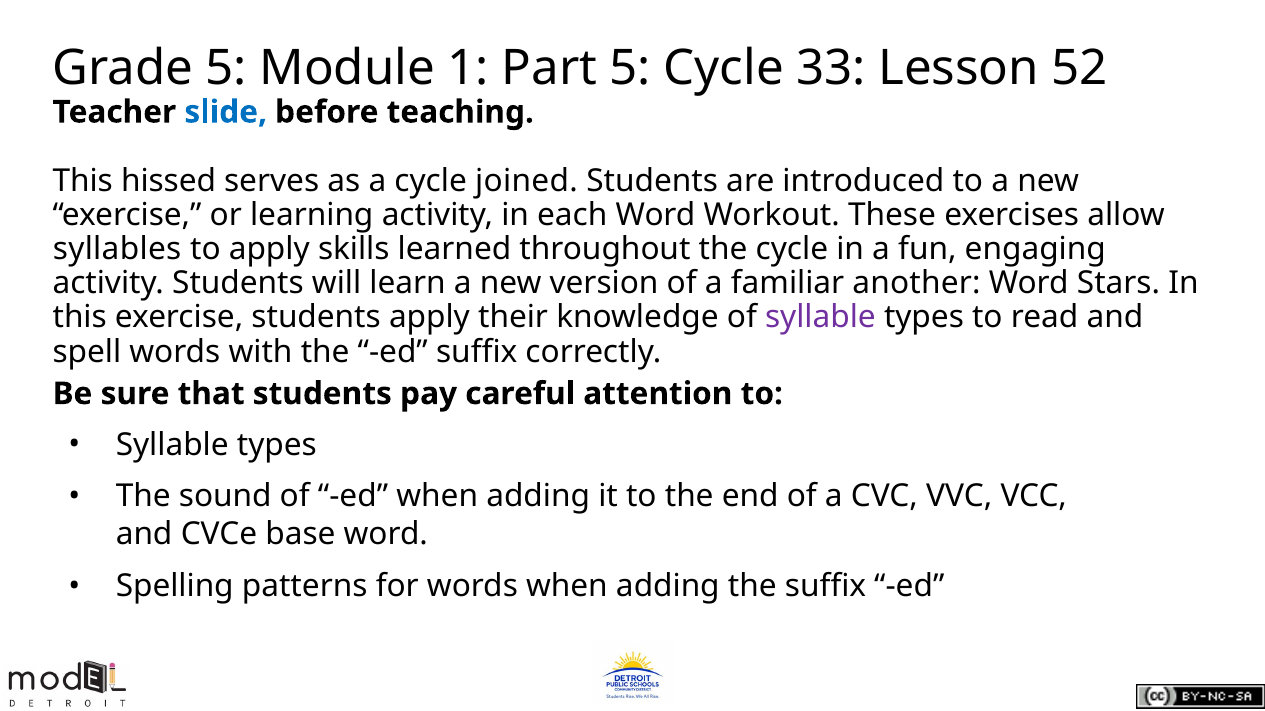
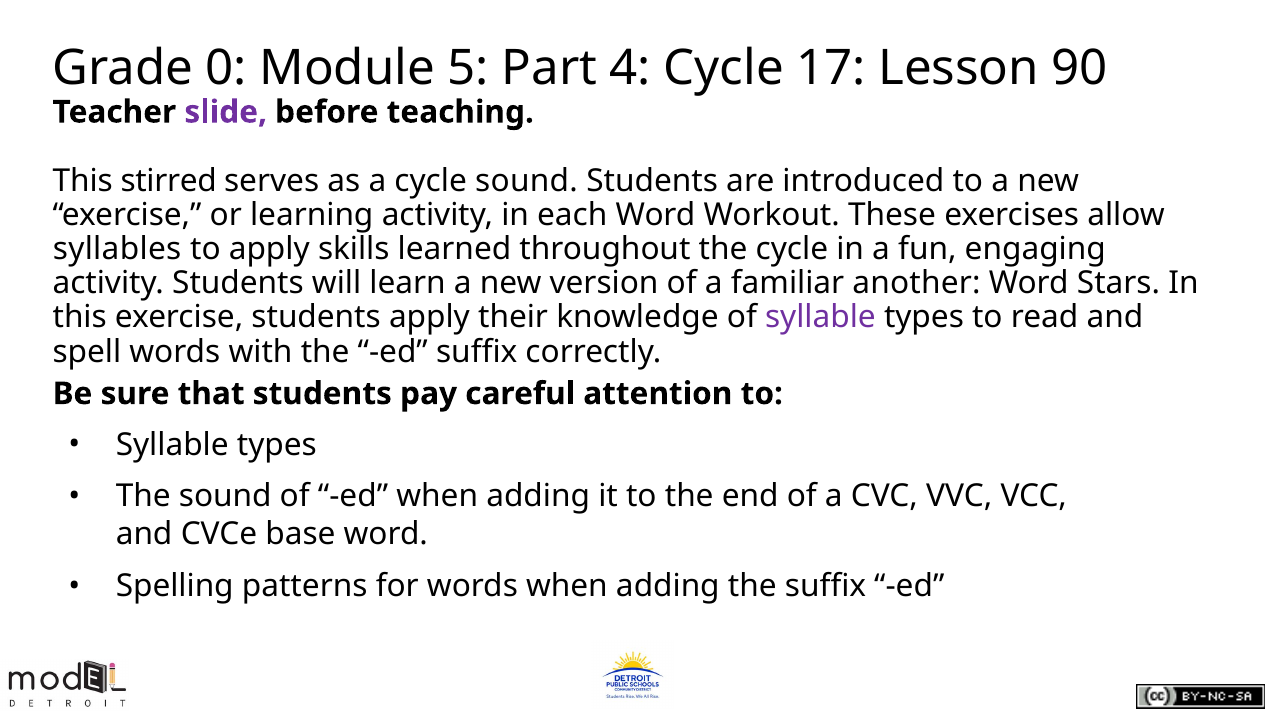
Grade 5: 5 -> 0 (227, 68)
1: 1 -> 5 (468, 68)
Part 5: 5 -> 4 (630, 68)
33: 33 -> 17 (831, 68)
52: 52 -> 90 (1080, 68)
slide colour: blue -> purple (226, 112)
hissed: hissed -> stirred (169, 181)
cycle joined: joined -> sound (527, 181)
